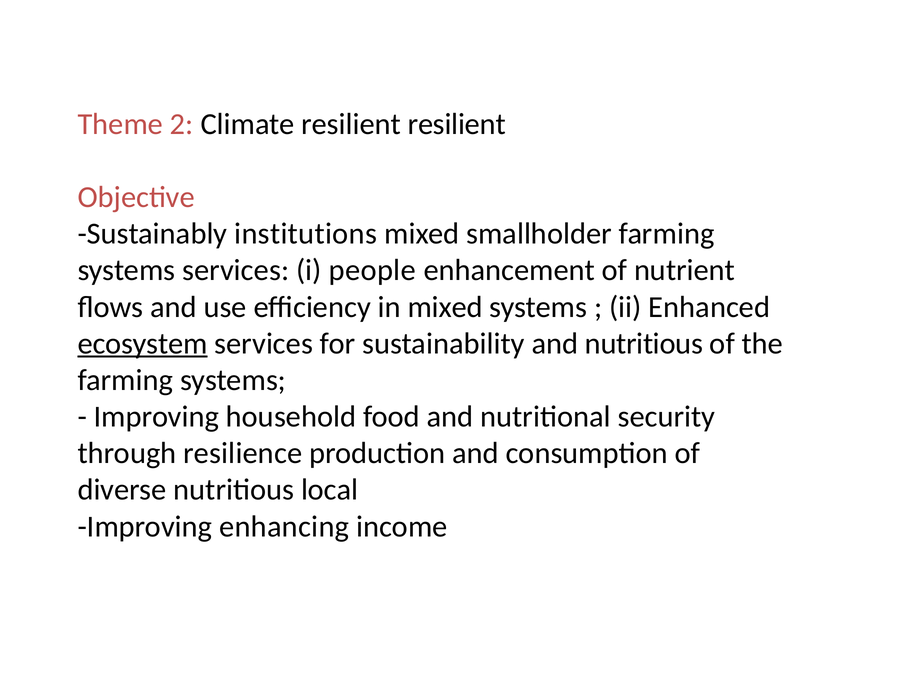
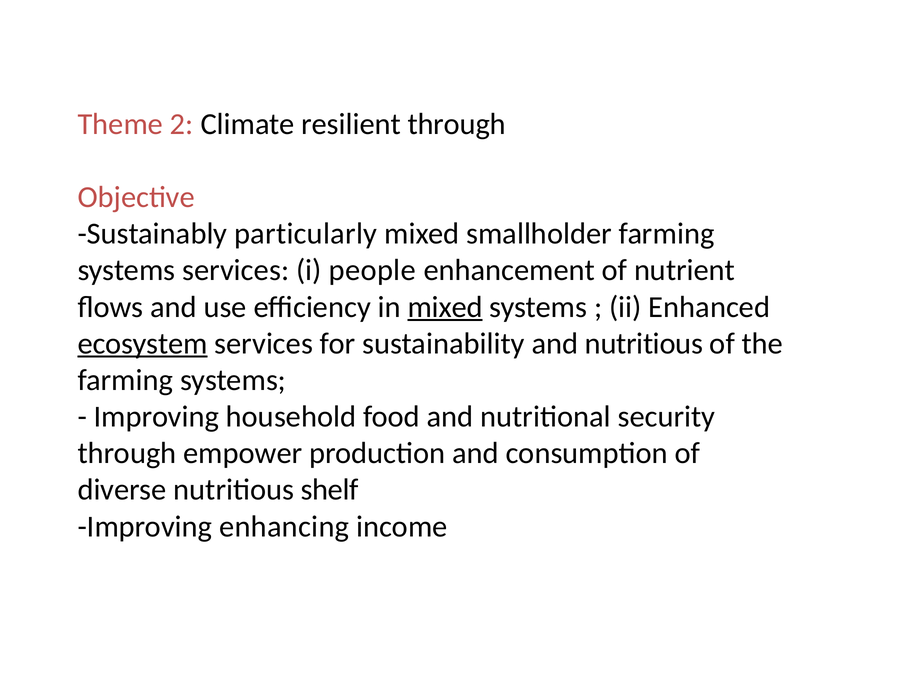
resilient resilient: resilient -> through (457, 124)
institutions: institutions -> particularly (306, 234)
mixed underline: none -> present (445, 307)
resilience: resilience -> empower (243, 453)
local: local -> shelf (330, 490)
